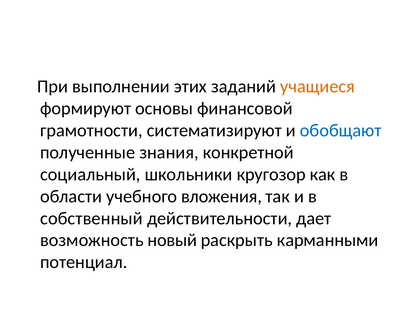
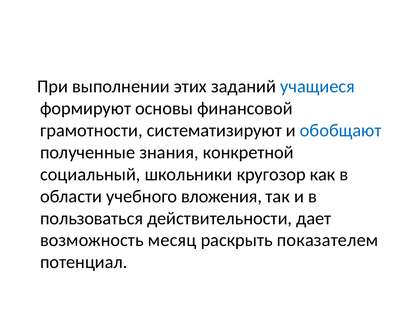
учащиеся colour: orange -> blue (318, 86)
собственный: собственный -> пользоваться (92, 218)
новый: новый -> месяц (172, 240)
карманными: карманными -> показателем (328, 240)
